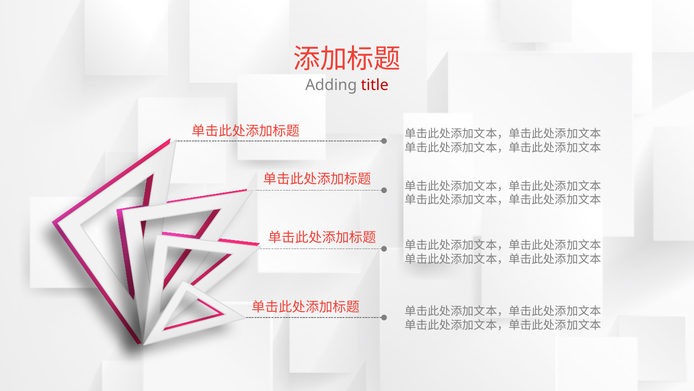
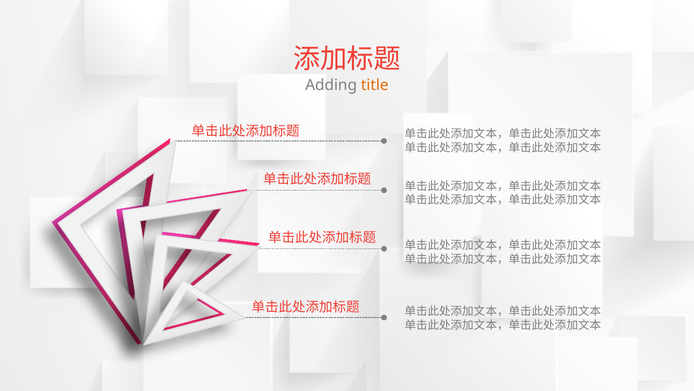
title colour: red -> orange (375, 85)
